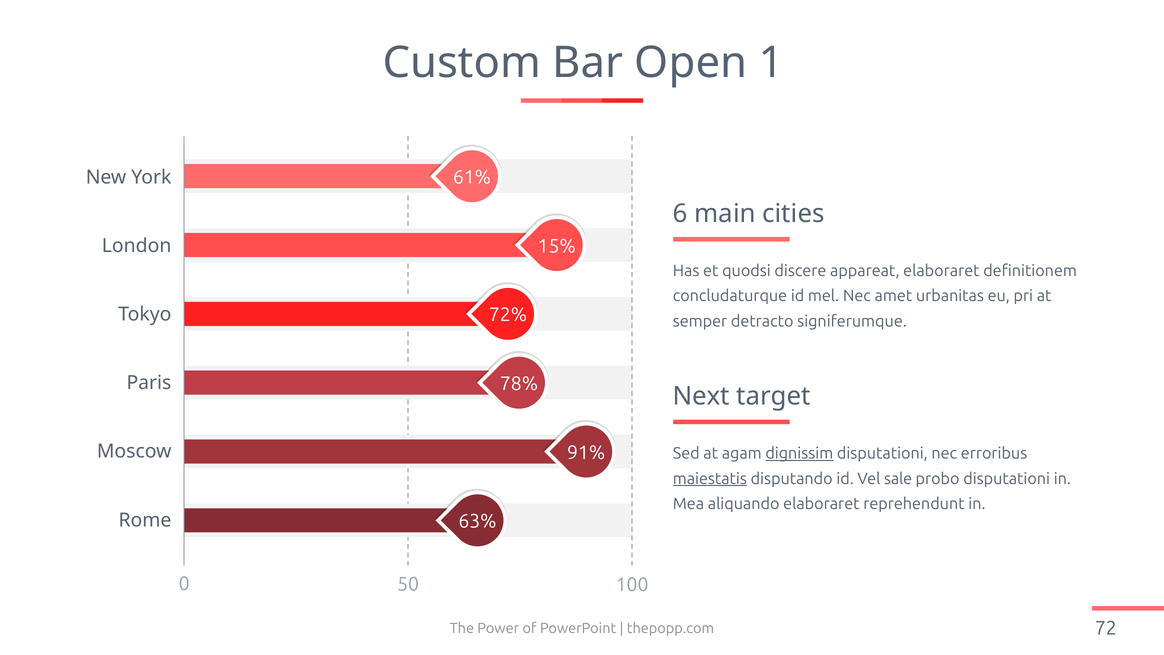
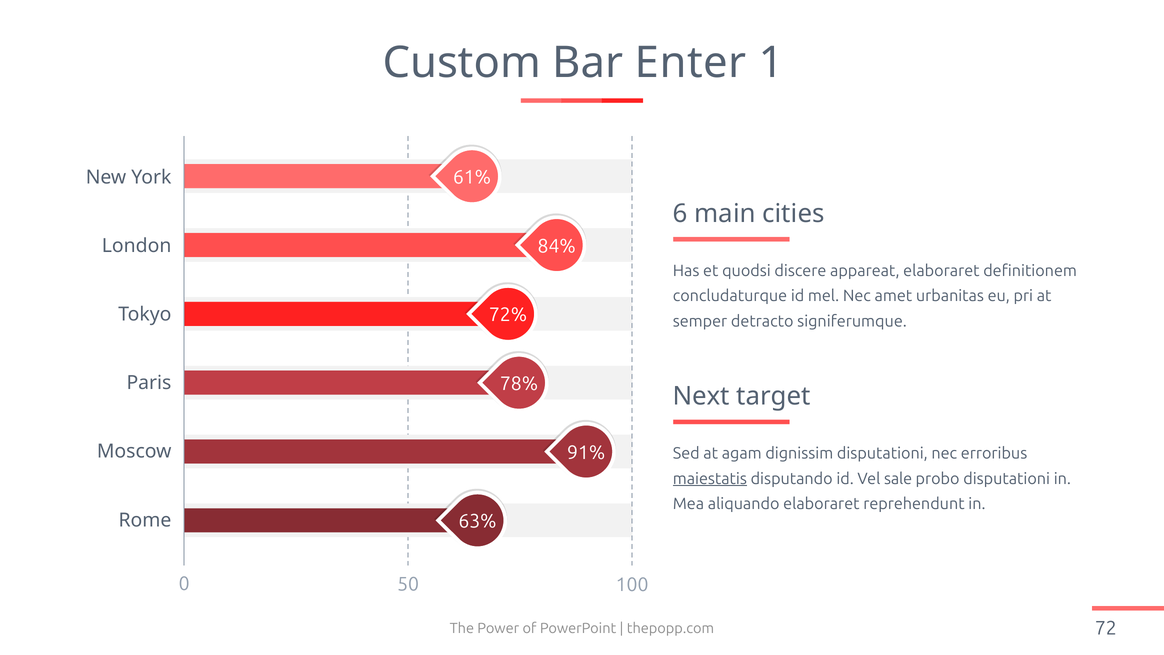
Open: Open -> Enter (691, 63)
15%: 15% -> 84% (557, 246)
dignissim underline: present -> none (799, 453)
